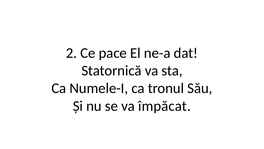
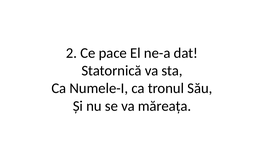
împăcat: împăcat -> măreața (165, 106)
